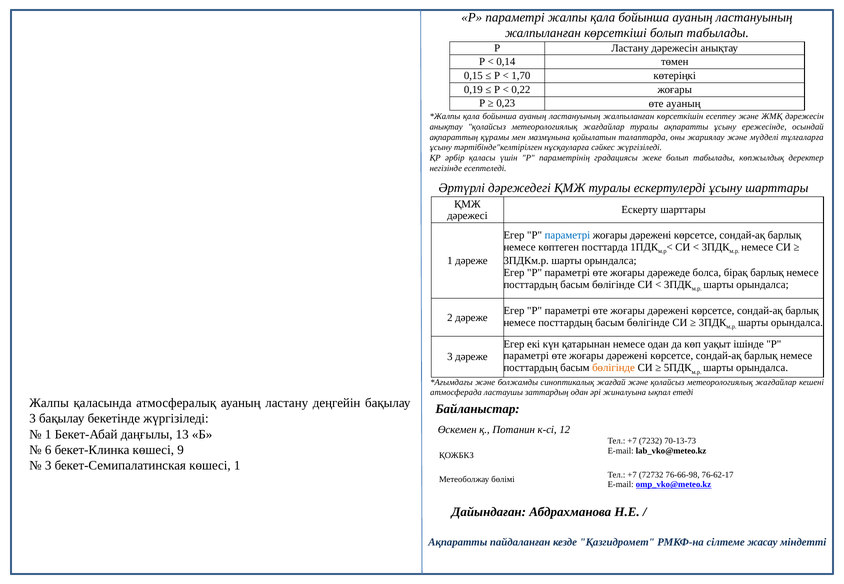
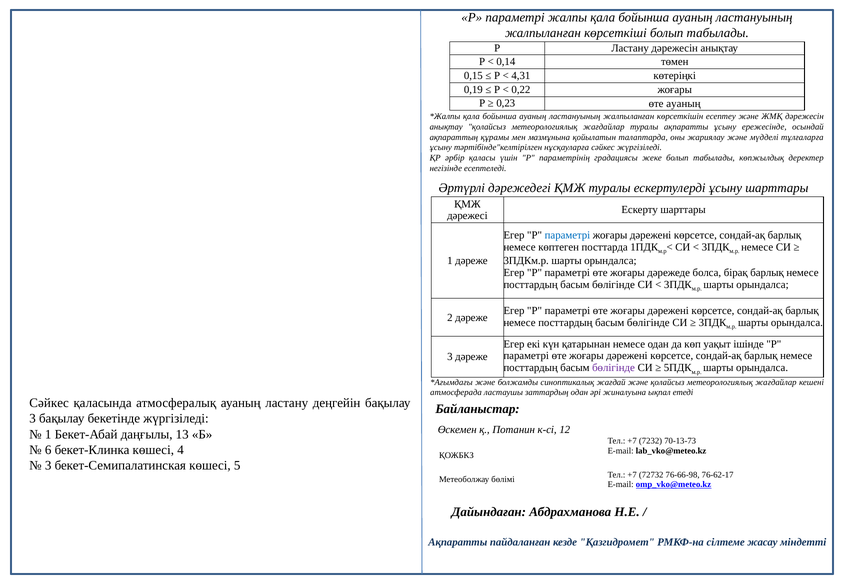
1,70: 1,70 -> 4,31 (521, 76)
бөлігінде colour: orange -> purple (614, 368)
Жалпы: Жалпы -> Сәйкес (49, 403)
9: 9 -> 4 (180, 450)
көшесі 1: 1 -> 5 (237, 466)
